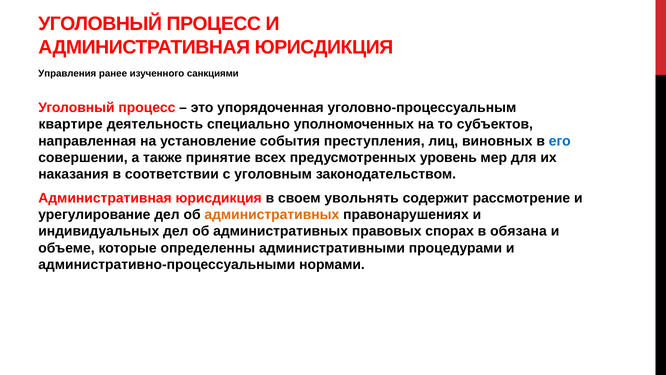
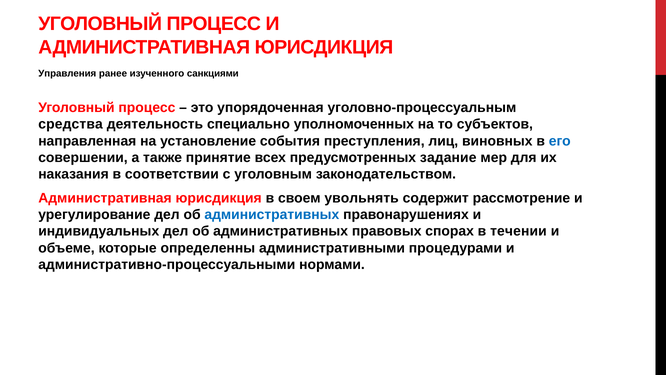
квартире: квартире -> средства (71, 124)
уровень: уровень -> задание (448, 157)
административных colour: orange -> blue (272, 214)
обязана: обязана -> течении (518, 231)
